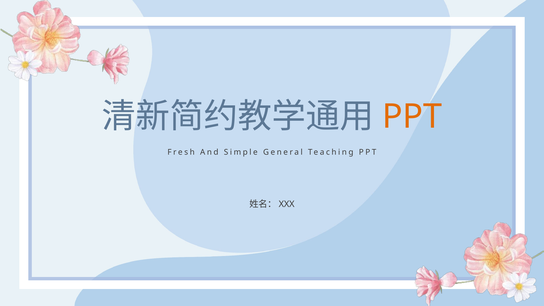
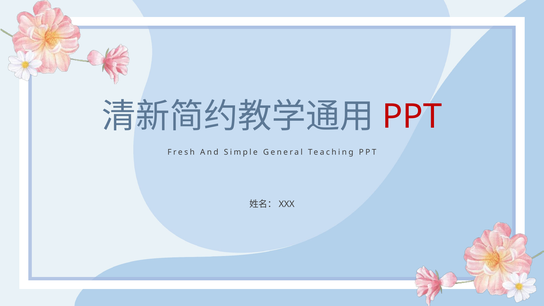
PPT colour: orange -> red (412, 116)
